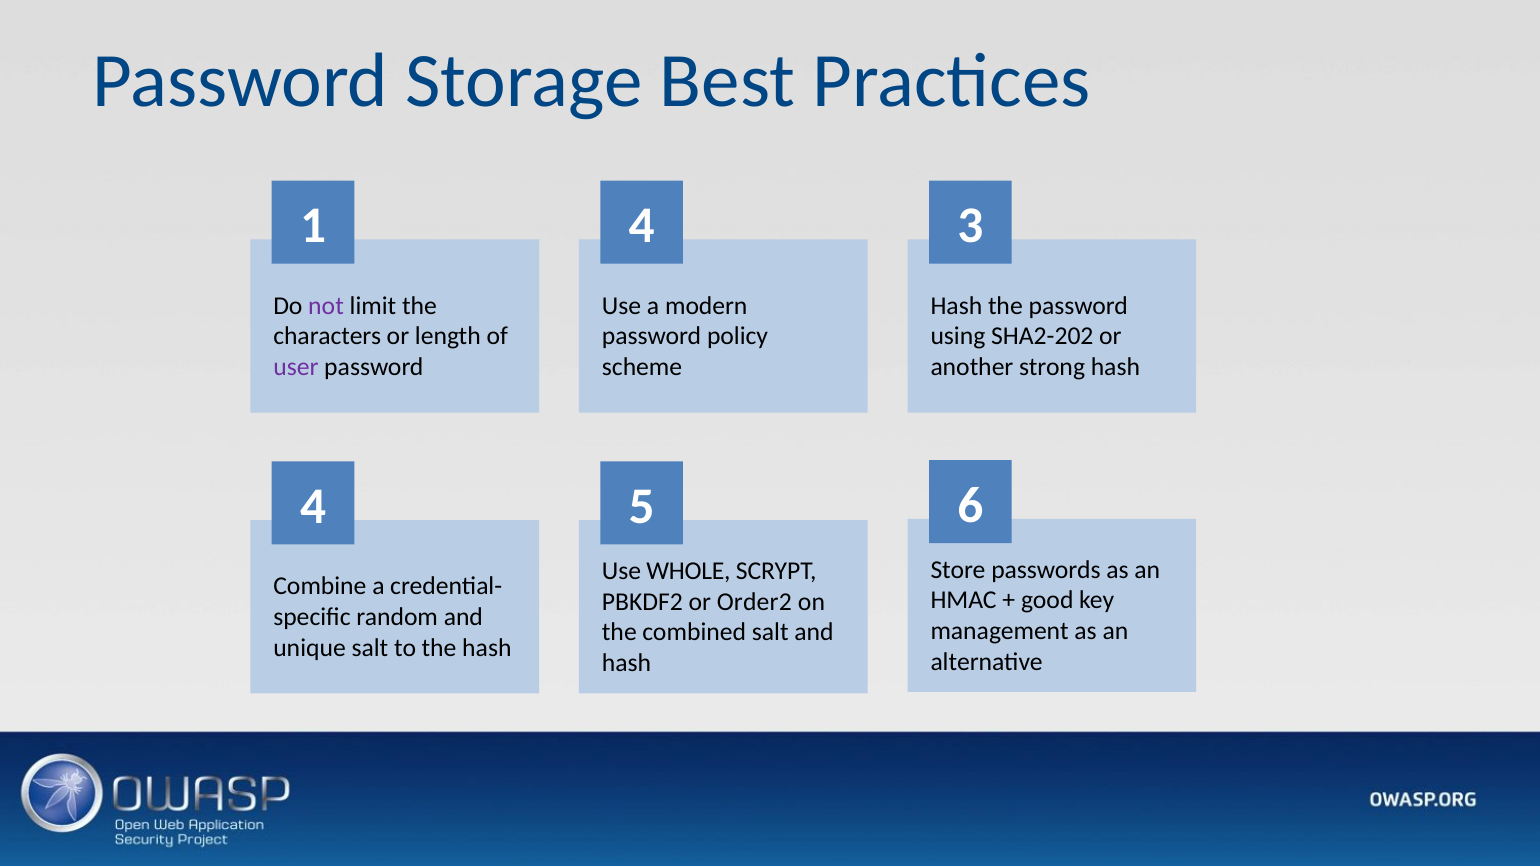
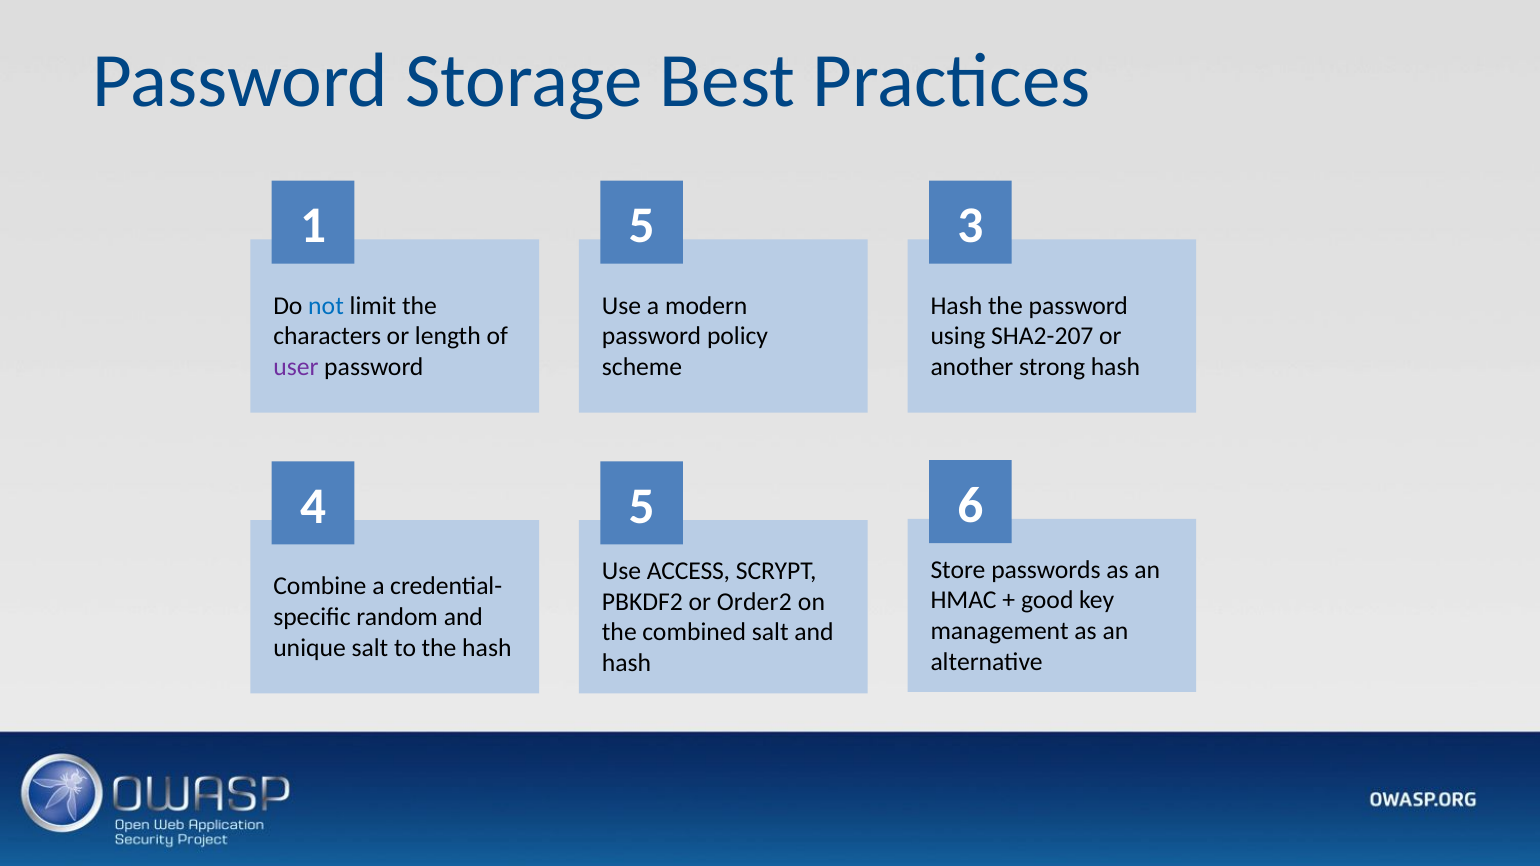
1 4: 4 -> 5 (642, 226)
not colour: purple -> blue (326, 306)
SHA2-202: SHA2-202 -> SHA2-207 (1042, 337)
WHOLE: WHOLE -> ACCESS (689, 571)
